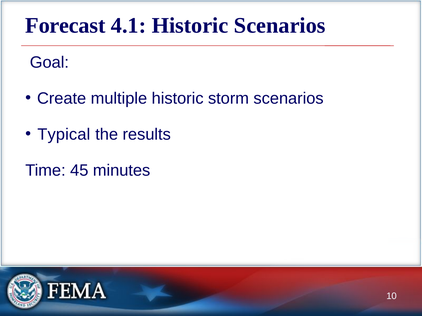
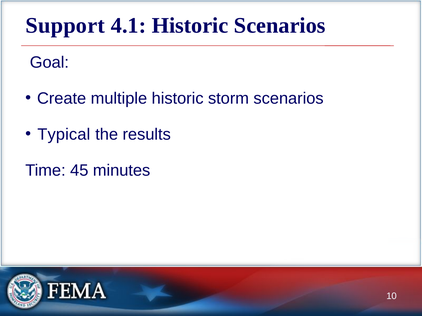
Forecast: Forecast -> Support (65, 25)
